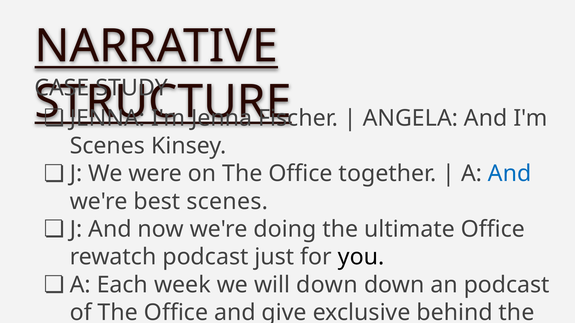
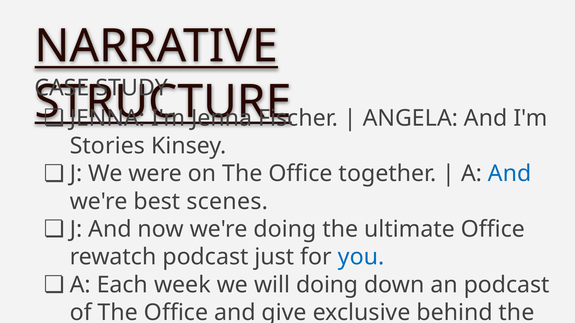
Scenes: Scenes -> Stories (107, 146)
you colour: black -> blue (361, 257)
will down: down -> doing (327, 285)
